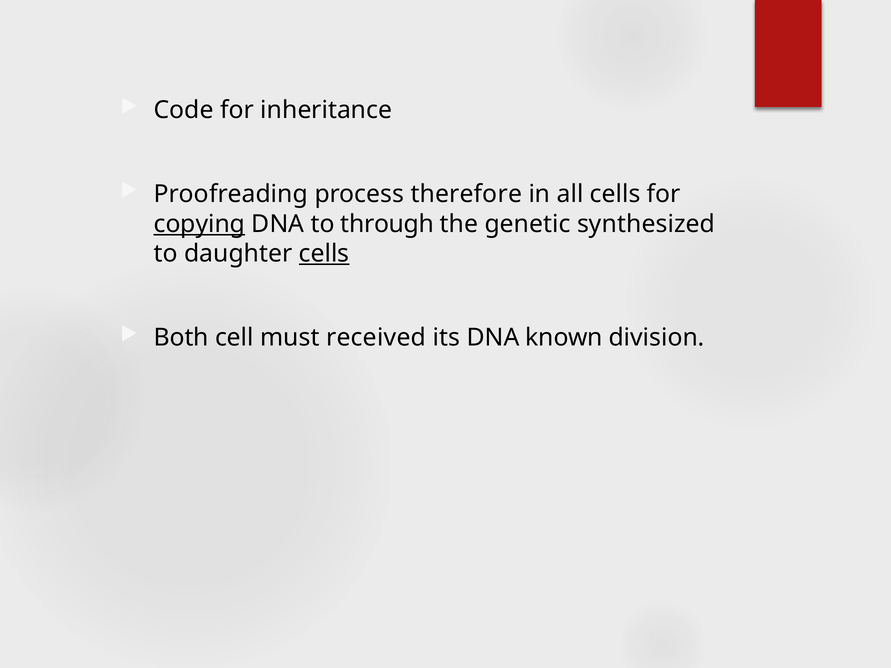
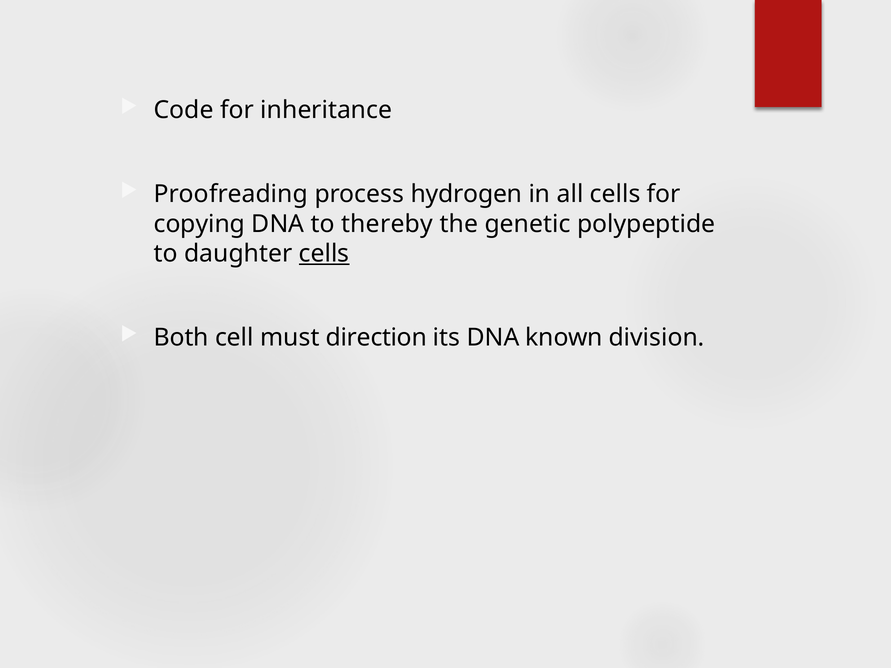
therefore: therefore -> hydrogen (466, 194)
copying underline: present -> none (199, 224)
through: through -> thereby (387, 224)
synthesized: synthesized -> polypeptide (646, 224)
received: received -> direction (376, 338)
